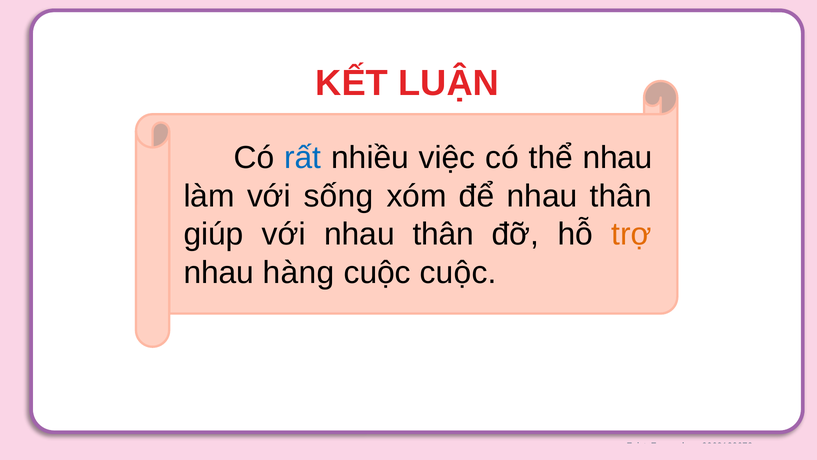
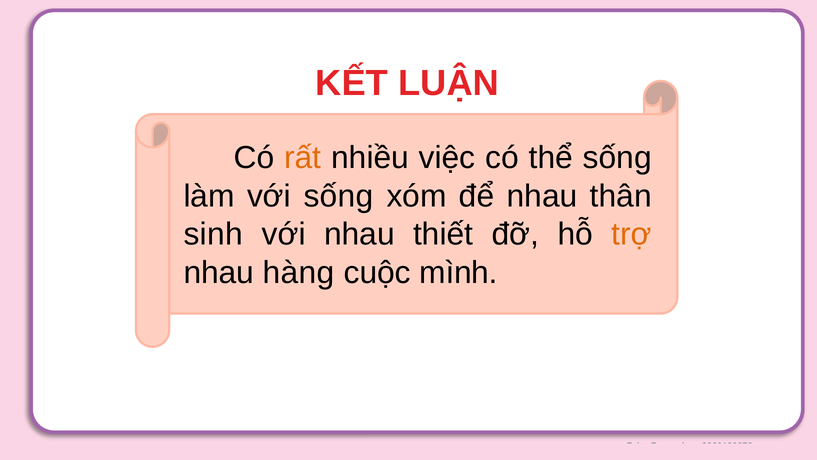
rất colour: blue -> orange (303, 158)
thể nhau: nhau -> sống (617, 158)
giúp: giúp -> sinh (213, 234)
với nhau thân: thân -> thiết (443, 234)
cuộc cuộc: cuộc -> mình (459, 272)
